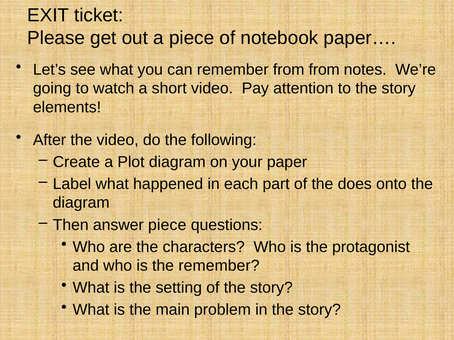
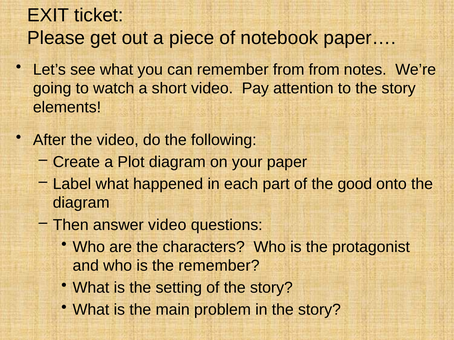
does: does -> good (355, 184)
answer piece: piece -> video (167, 225)
